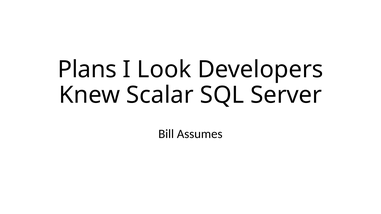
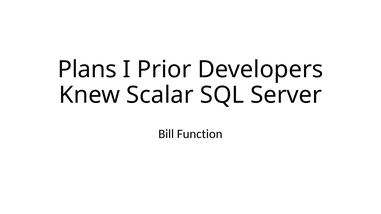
Look: Look -> Prior (164, 70)
Assumes: Assumes -> Function (200, 134)
